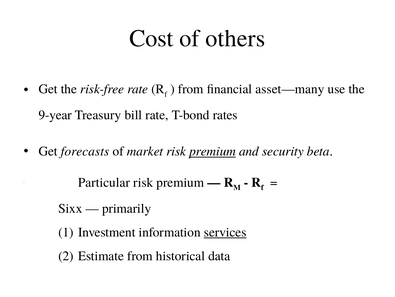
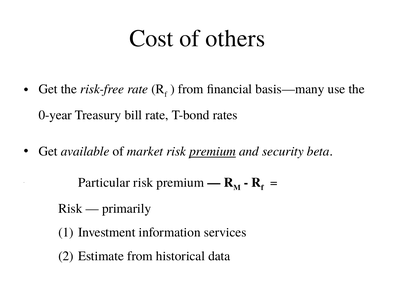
asset—many: asset—many -> basis—many (290, 89)
9-year: 9-year -> 0-year (55, 115)
forecasts: forecasts -> available (85, 151)
Sixx: Sixx -> Risk (70, 208)
services underline: present -> none (225, 232)
